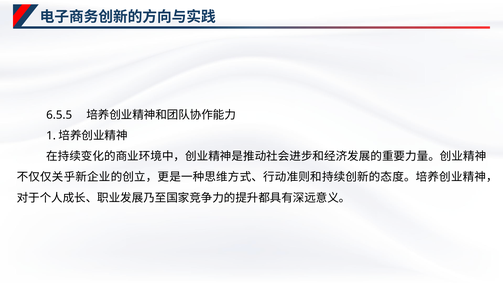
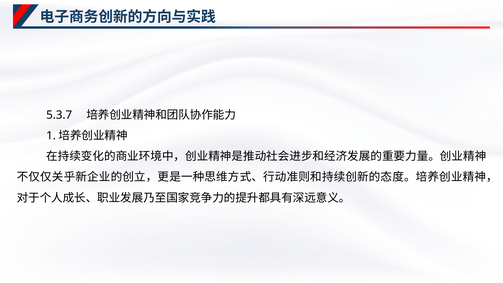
6.5.5: 6.5.5 -> 5.3.7 (59, 115)
